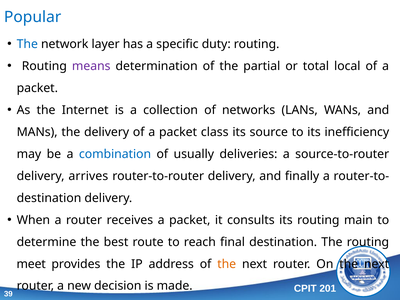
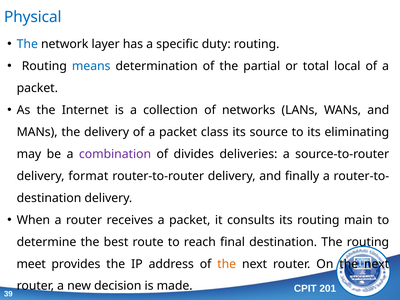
Popular: Popular -> Physical (33, 17)
means colour: purple -> blue (91, 66)
inefficiency: inefficiency -> eliminating (357, 132)
combination colour: blue -> purple (115, 154)
usually: usually -> divides (194, 154)
arrives: arrives -> format (88, 176)
